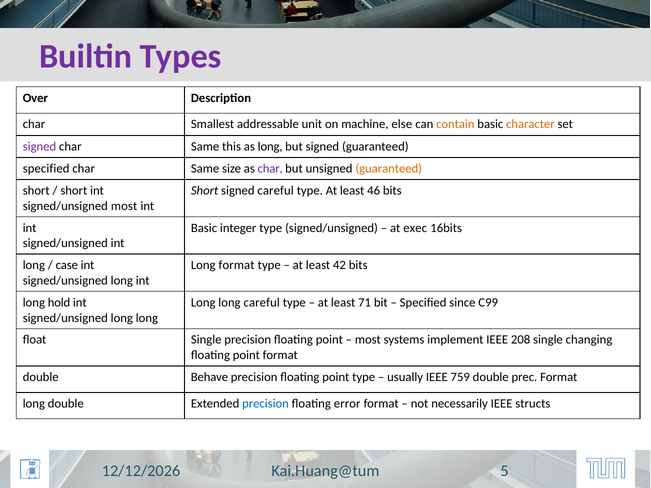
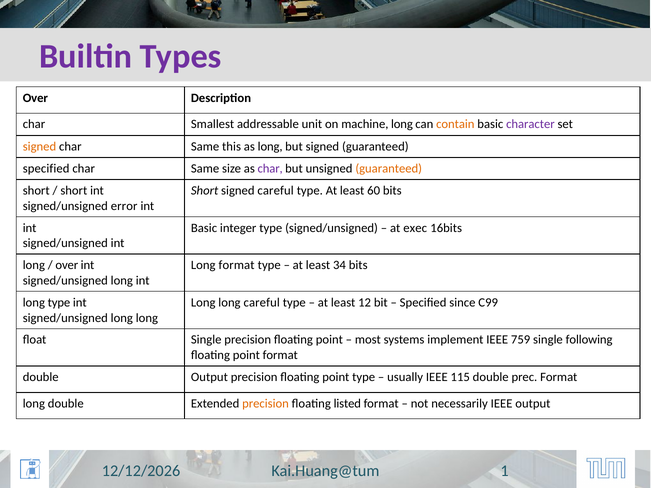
machine else: else -> long (402, 124)
character colour: orange -> purple (530, 124)
signed colour: purple -> orange (39, 147)
46: 46 -> 60 (374, 191)
signed/unsigned most: most -> error (124, 206)
case: case -> over (67, 265)
42: 42 -> 34 (339, 265)
long hold: hold -> type (59, 303)
71: 71 -> 12 (365, 303)
208: 208 -> 759 (521, 340)
changing: changing -> following (589, 340)
double Behave: Behave -> Output (209, 377)
759: 759 -> 115 (460, 377)
precision colour: blue -> orange (266, 404)
error: error -> listed (347, 404)
IEEE structs: structs -> output (533, 404)
5: 5 -> 1 (505, 471)
